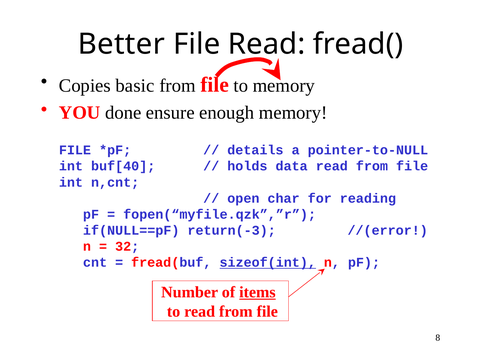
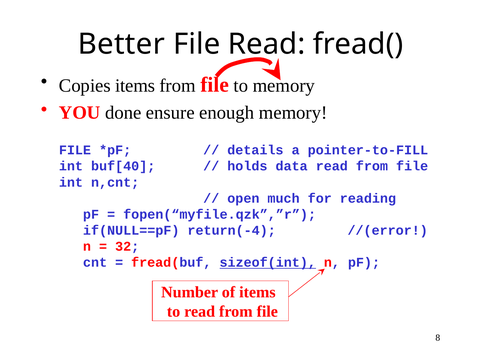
Copies basic: basic -> items (135, 86)
pointer-to-NULL: pointer-to-NULL -> pointer-to-FILL (368, 150)
char: char -> much (284, 198)
return(-3: return(-3 -> return(-4 (232, 230)
items underline: present -> none (257, 292)
